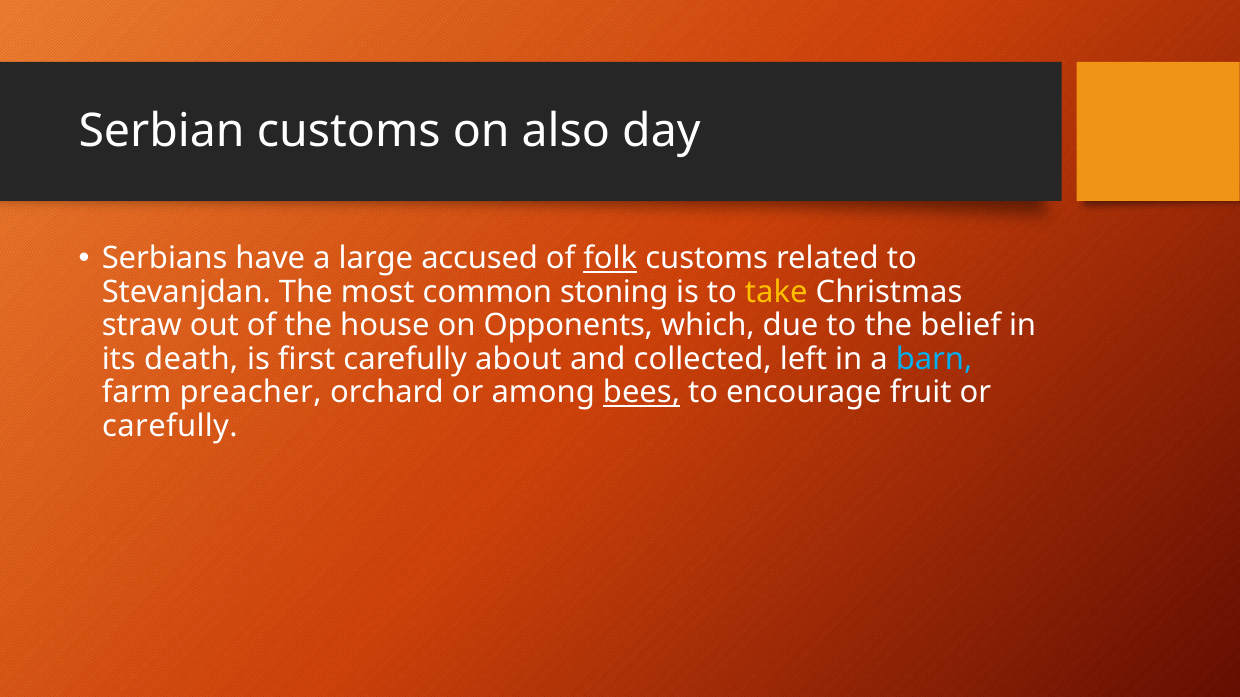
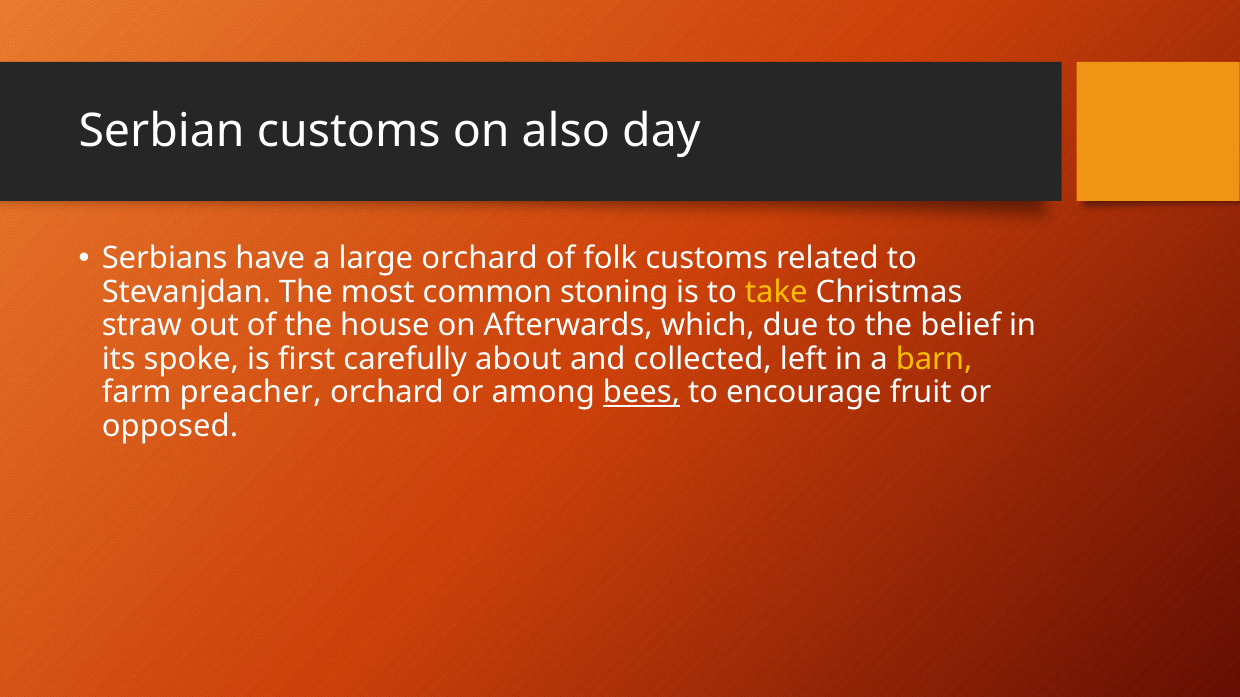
large accused: accused -> orchard (479, 259)
folk underline: present -> none (610, 259)
Opponents: Opponents -> Afterwards (568, 326)
death: death -> spoke (191, 359)
barn colour: light blue -> yellow (934, 359)
carefully: carefully -> opposed (170, 426)
